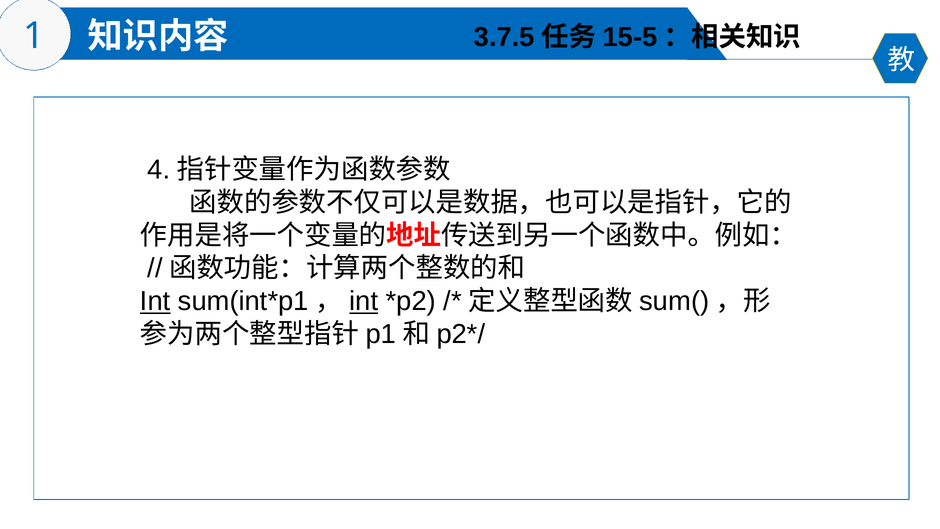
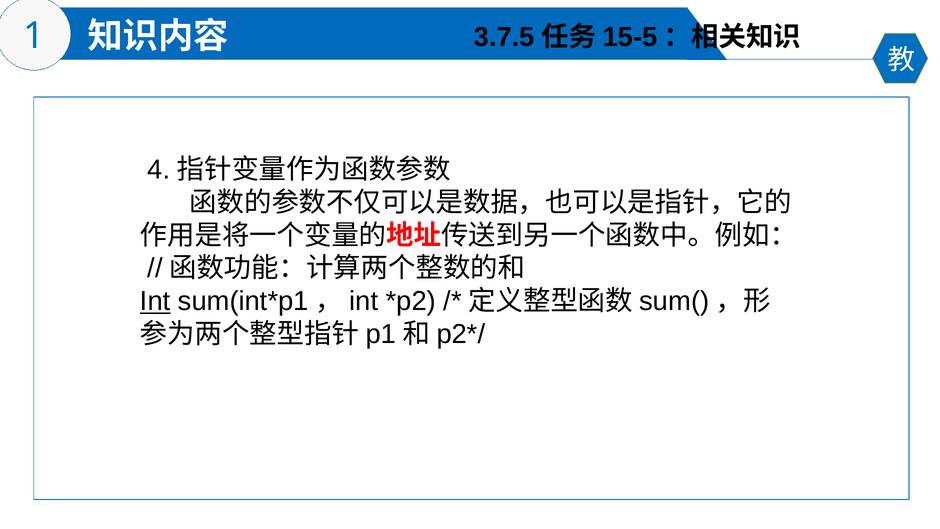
int underline: present -> none (364, 301)
